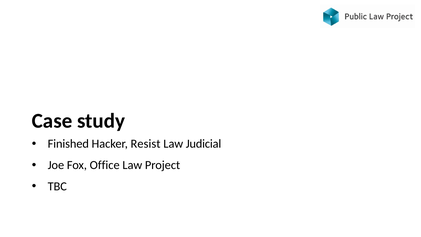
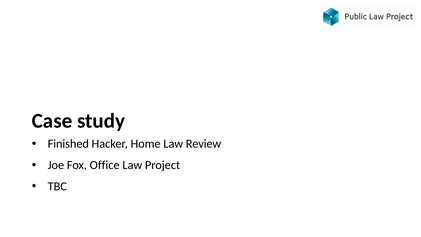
Resist: Resist -> Home (146, 144)
Judicial: Judicial -> Review (204, 144)
